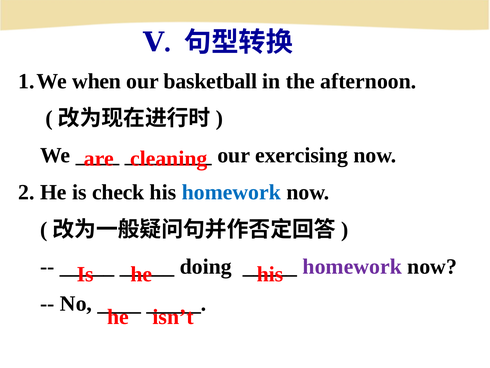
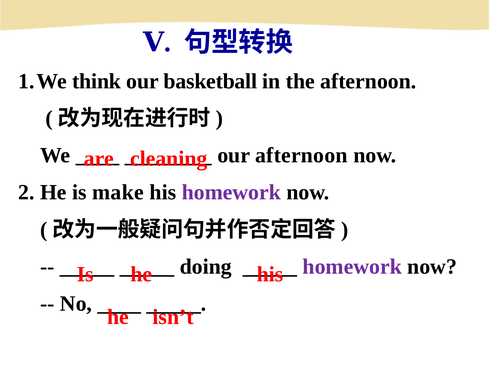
when: when -> think (97, 81)
our exercising: exercising -> afternoon (301, 155)
check: check -> make (118, 192)
homework colour: blue -> purple (231, 192)
